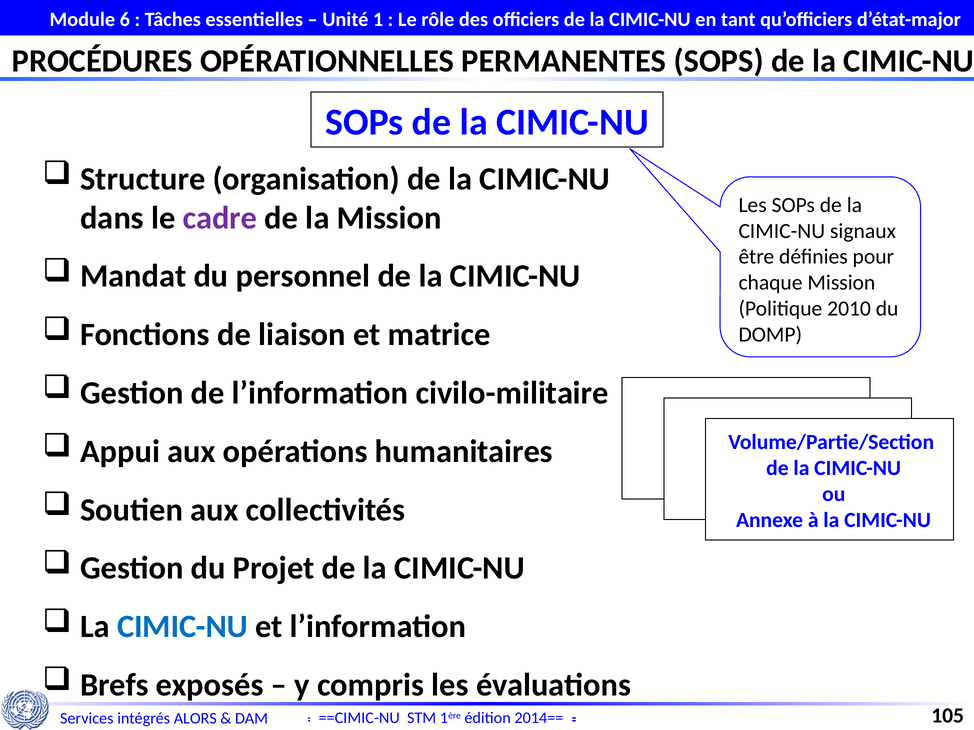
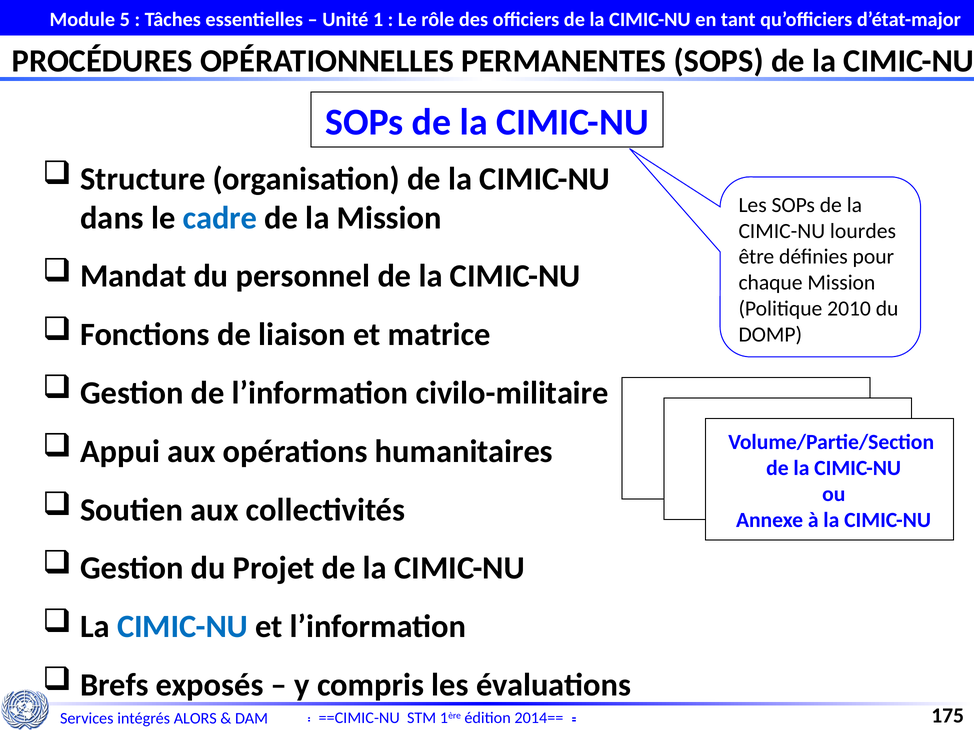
6: 6 -> 5 (125, 20)
cadre colour: purple -> blue (220, 218)
signaux: signaux -> lourdes (863, 231)
105: 105 -> 175 (948, 716)
